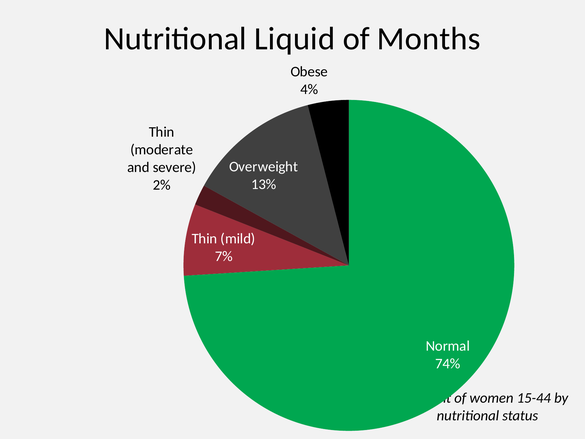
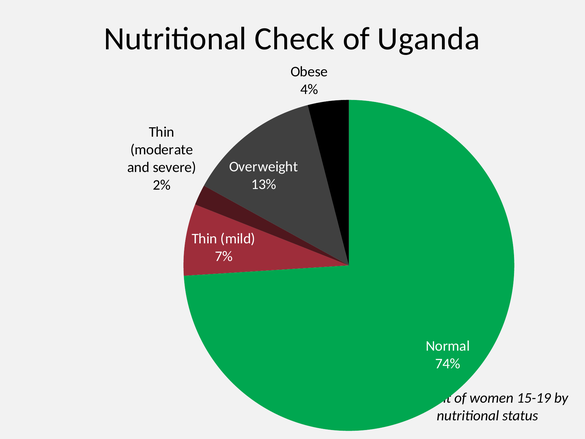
Liquid: Liquid -> Check (295, 39)
Months: Months -> Uganda (429, 39)
15-44: 15-44 -> 15-19 (534, 398)
